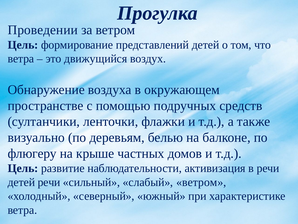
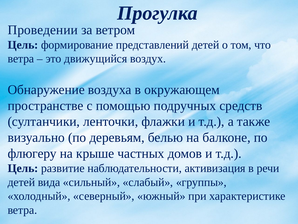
детей речи: речи -> вида (49, 182)
слабый ветром: ветром -> группы (201, 182)
